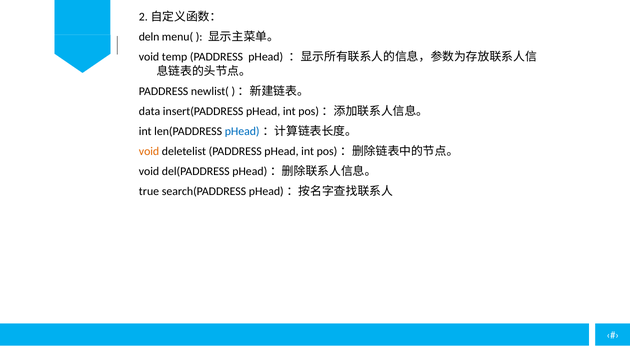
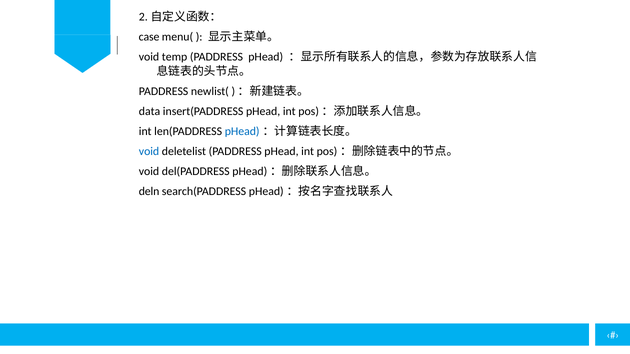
deln: deln -> case (149, 37)
void colour: orange -> blue (149, 152)
true: true -> deln (149, 192)
